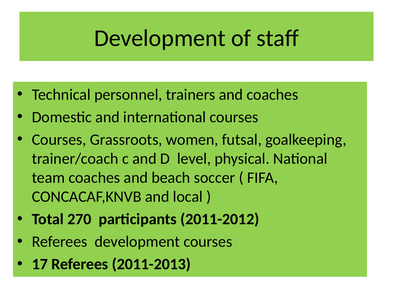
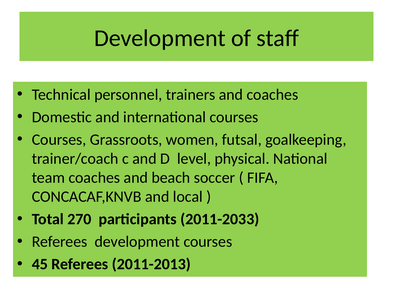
2011-2012: 2011-2012 -> 2011-2033 (220, 219)
17: 17 -> 45 (40, 264)
